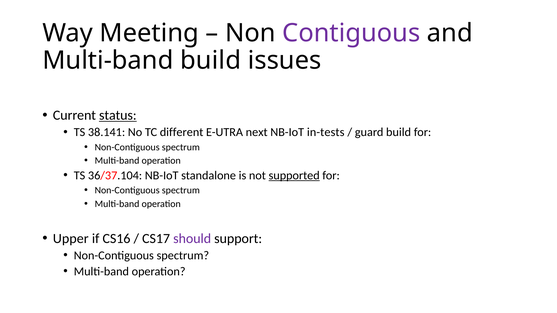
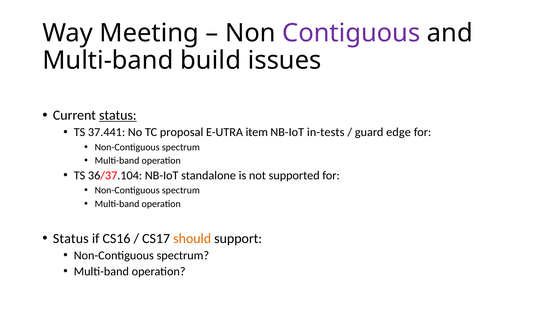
38.141: 38.141 -> 37.441 (107, 132)
different: different -> proposal (182, 132)
next: next -> item (257, 132)
guard build: build -> edge (399, 132)
supported underline: present -> none (294, 176)
Upper: Upper -> Status (71, 239)
should colour: purple -> orange (192, 239)
